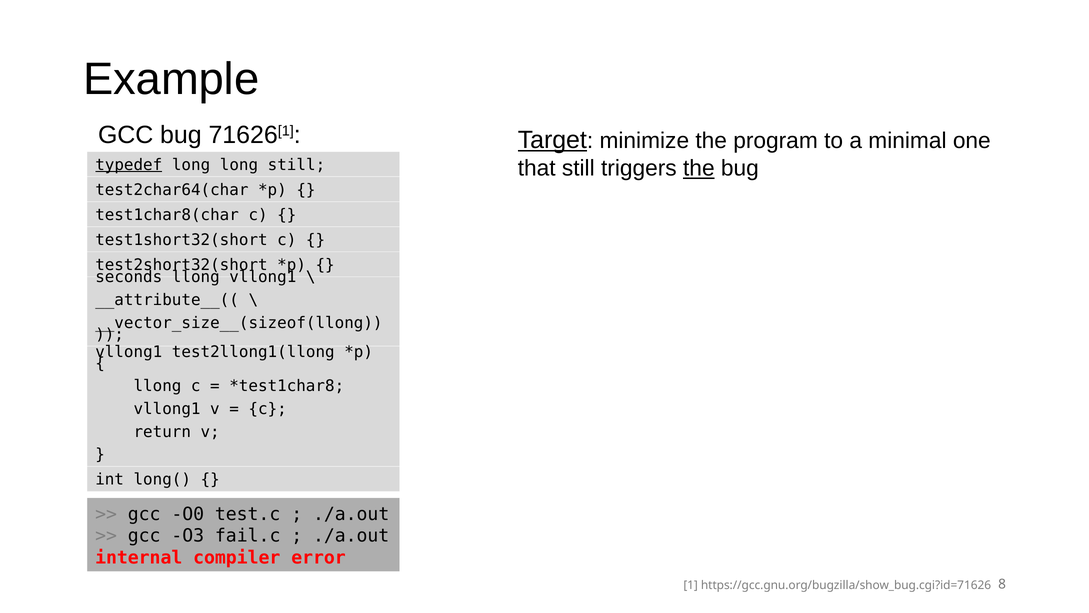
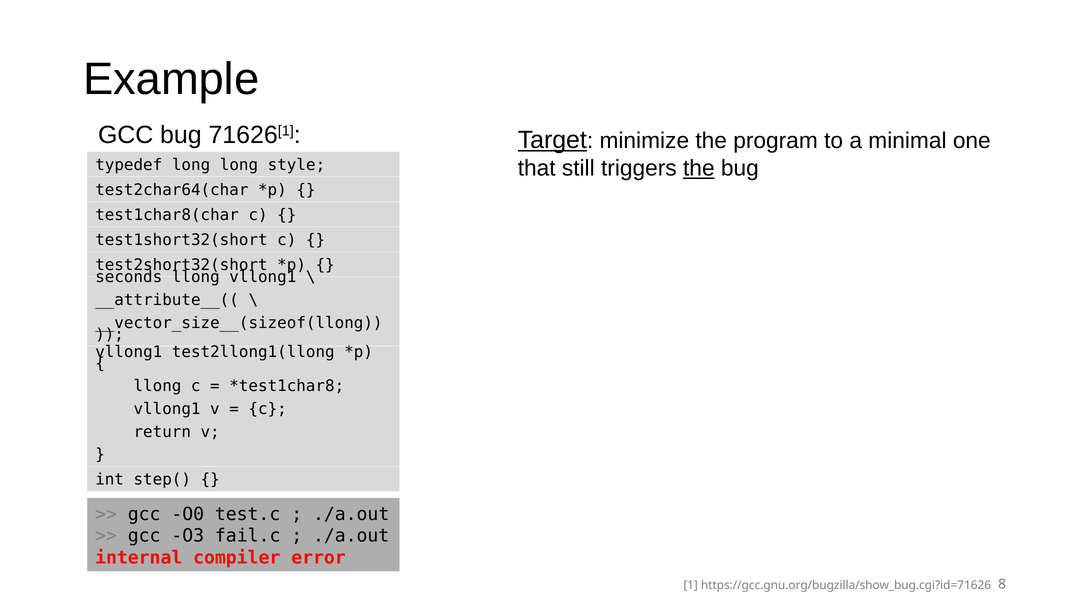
typedef underline: present -> none (129, 165)
long still: still -> style (296, 165)
long(: long( -> step( (162, 479)
